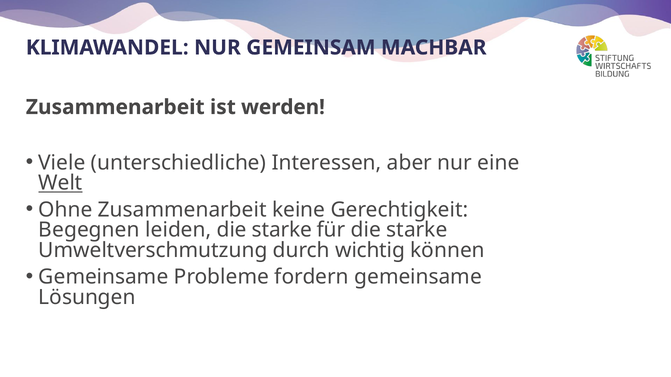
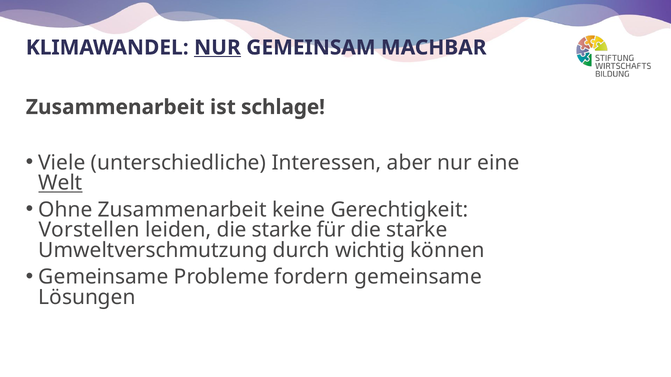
NUR underline: none -> present (217, 48)
werden: werden -> schlage (283, 107)
Begegnen: Begegnen -> Vorstellen (89, 230)
